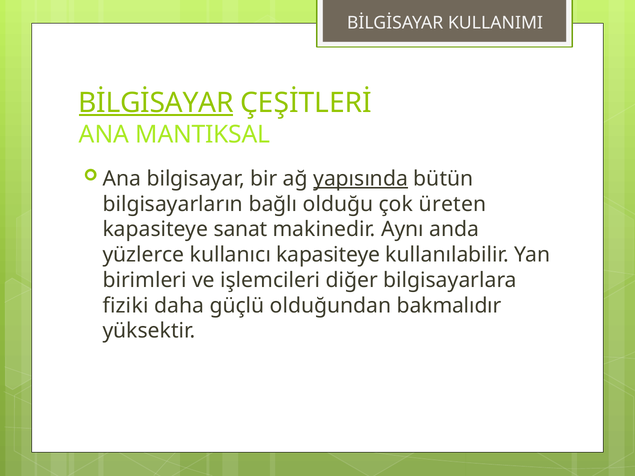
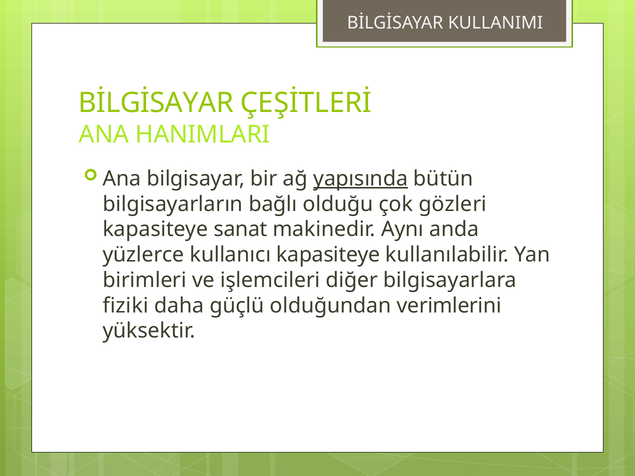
BİLGİSAYAR underline: present -> none (156, 103)
MANTIKSAL: MANTIKSAL -> HANIMLARI (203, 134)
üreten: üreten -> gözleri (453, 204)
bakmalıdır: bakmalıdır -> verimlerini (449, 306)
